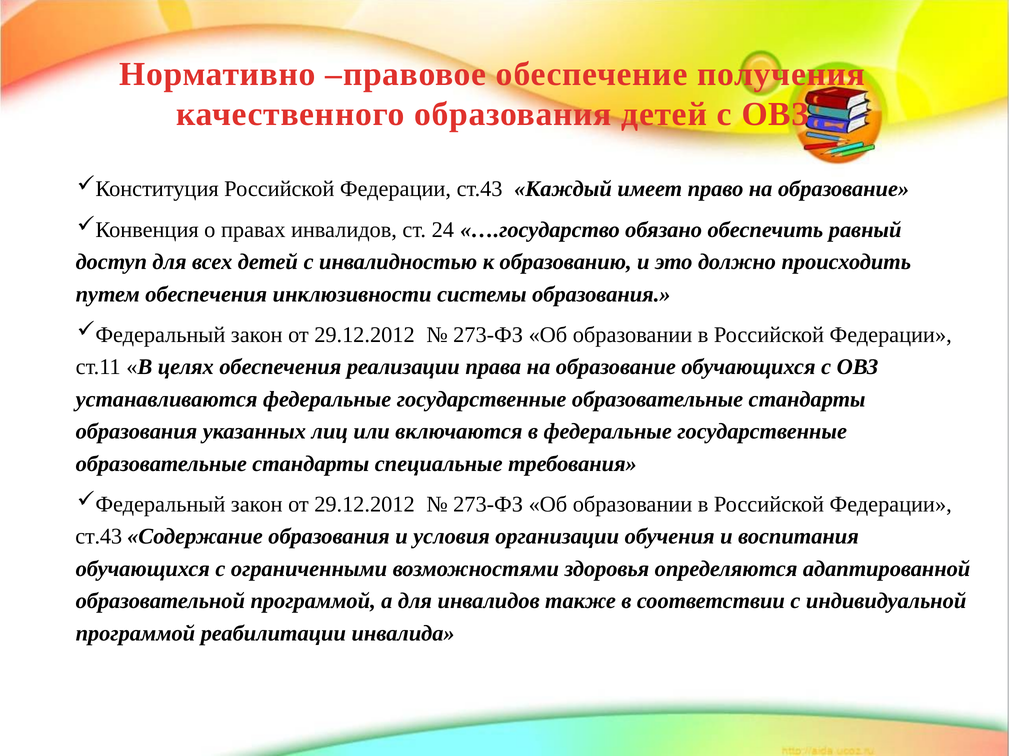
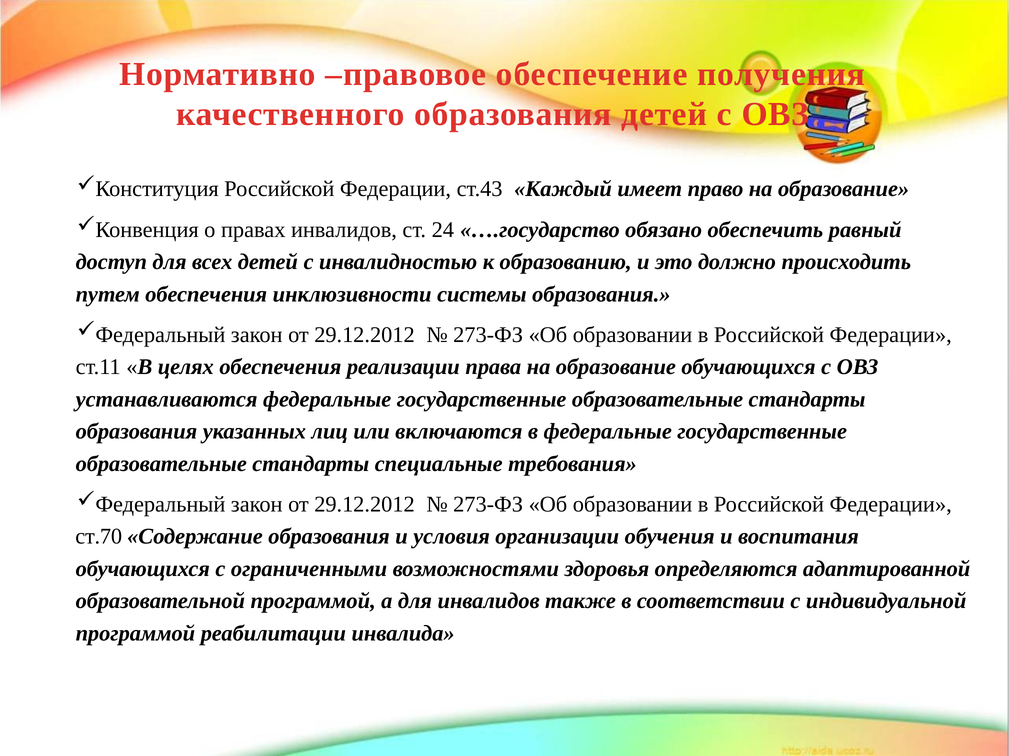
ст.43: ст.43 -> ст.70 (99, 537)
